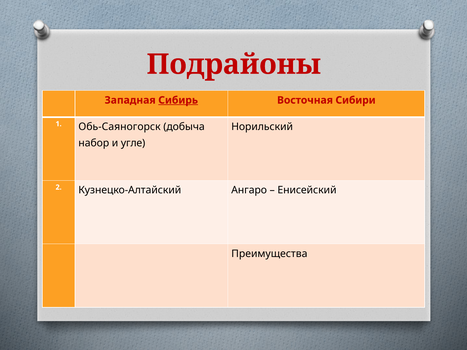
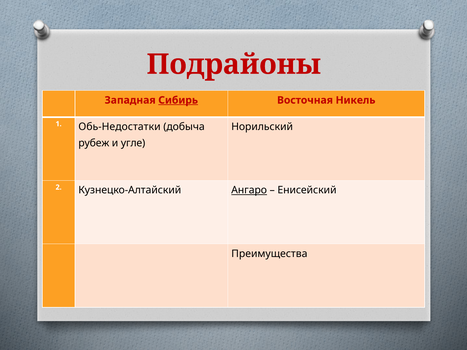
Сибири: Сибири -> Никель (356, 100)
Обь-Саяногорск: Обь-Саяногорск -> Обь-Недостатки (120, 127)
набор: набор -> рубеж (94, 143)
Ангаро underline: none -> present (249, 190)
